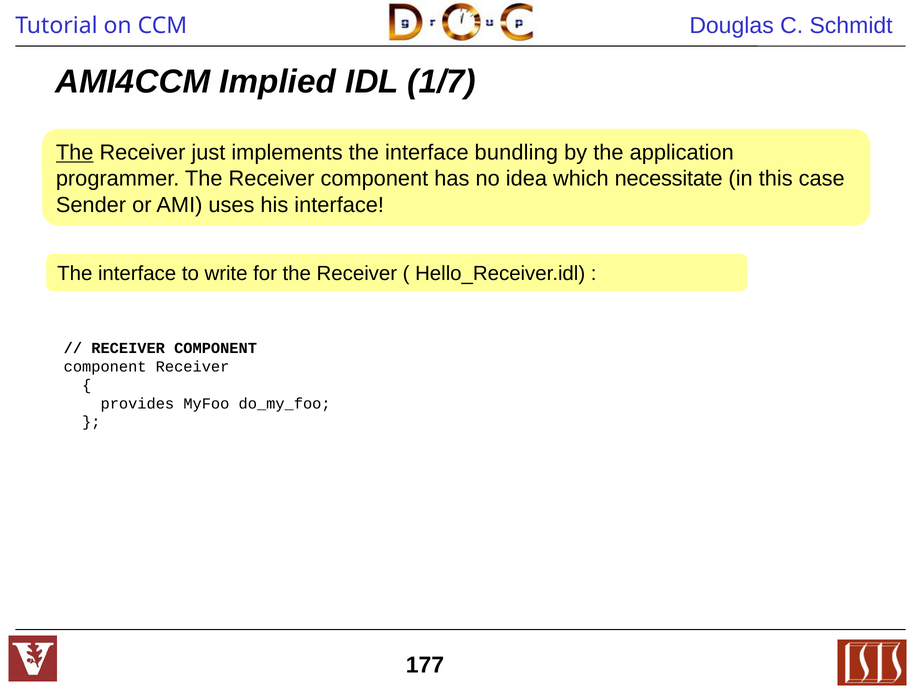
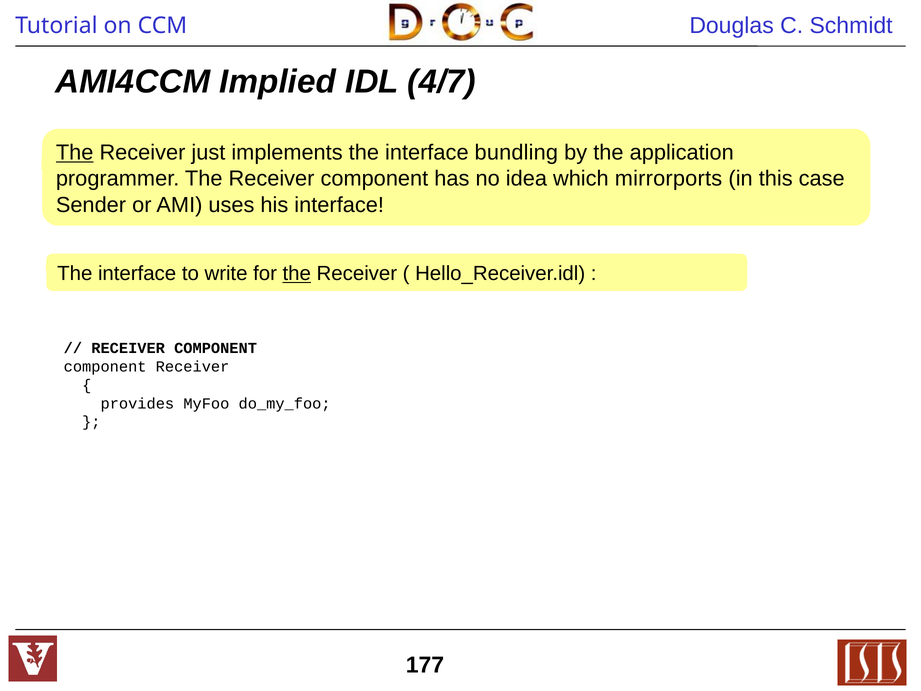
1/7: 1/7 -> 4/7 (442, 82)
necessitate: necessitate -> mirrorports (668, 179)
the underline: none -> present (297, 274)
